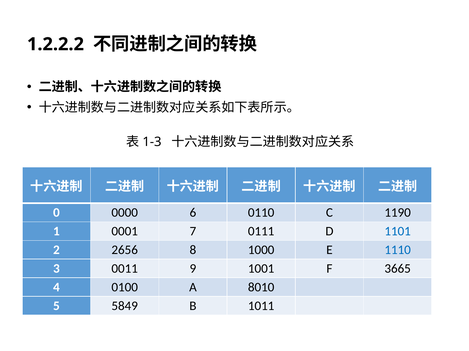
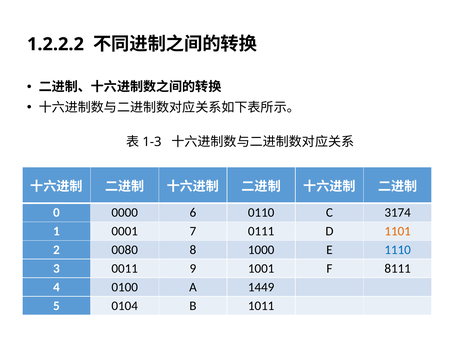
1190: 1190 -> 3174 (398, 213)
1101 colour: blue -> orange (398, 232)
2656: 2656 -> 0080 (125, 250)
3665: 3665 -> 8111 (398, 269)
8010: 8010 -> 1449 (261, 288)
5849: 5849 -> 0104 (125, 306)
